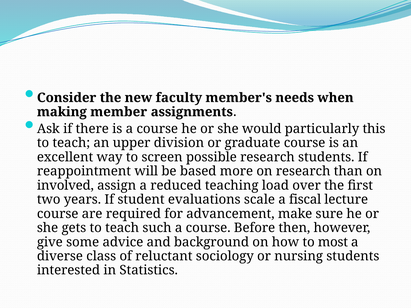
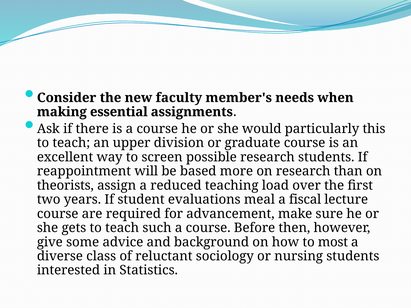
member: member -> essential (119, 112)
involved: involved -> theorists (65, 186)
scale: scale -> meal (259, 200)
